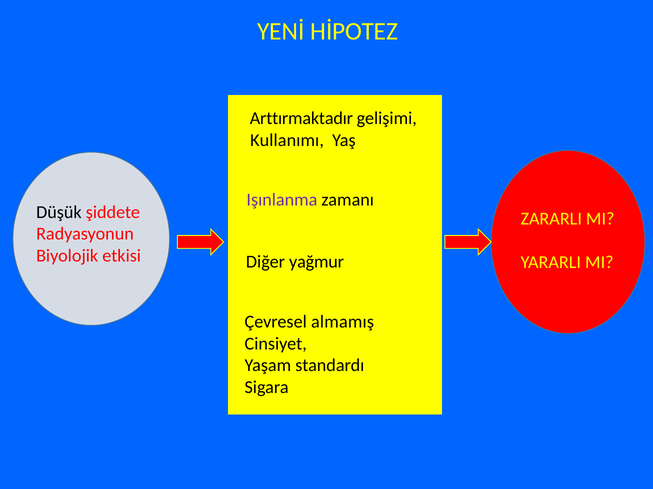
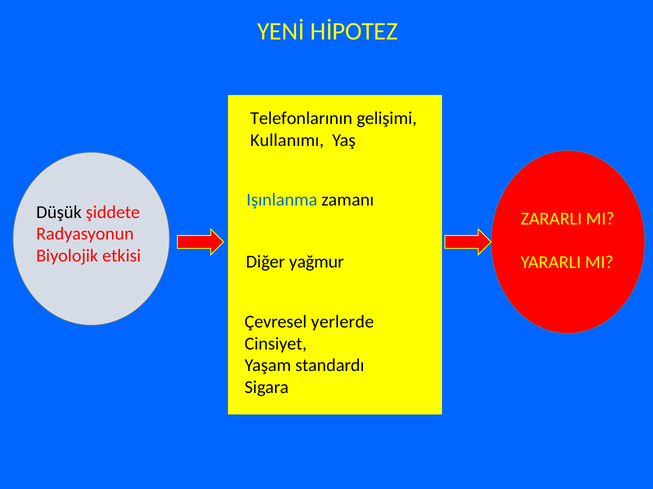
Arttırmaktadır: Arttırmaktadır -> Telefonlarının (301, 119)
Işınlanma colour: purple -> blue (282, 200)
almamış: almamış -> yerlerde (343, 322)
